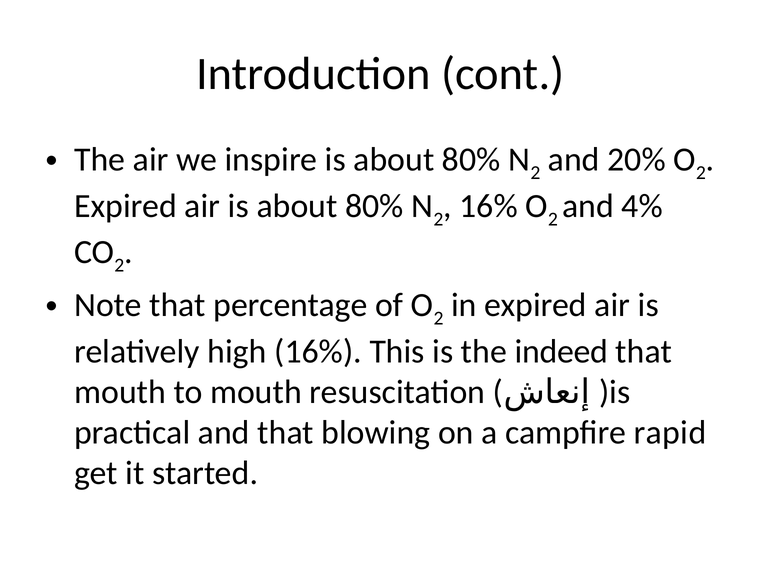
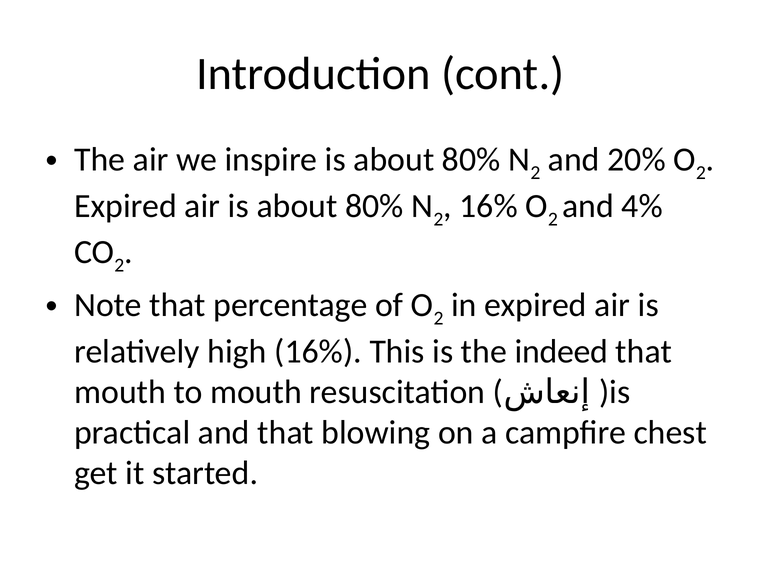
rapid: rapid -> chest (670, 432)
